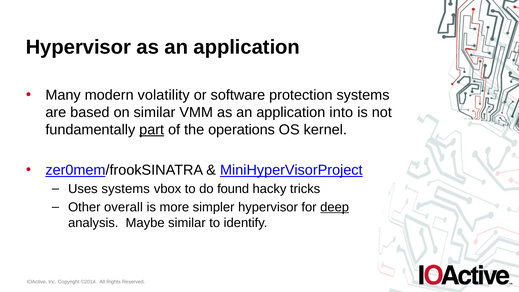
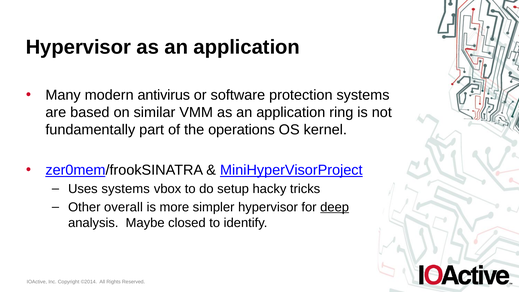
volatility: volatility -> antivirus (164, 95)
into: into -> ring (341, 112)
part underline: present -> none (152, 130)
found: found -> setup (233, 189)
Maybe similar: similar -> closed (187, 223)
